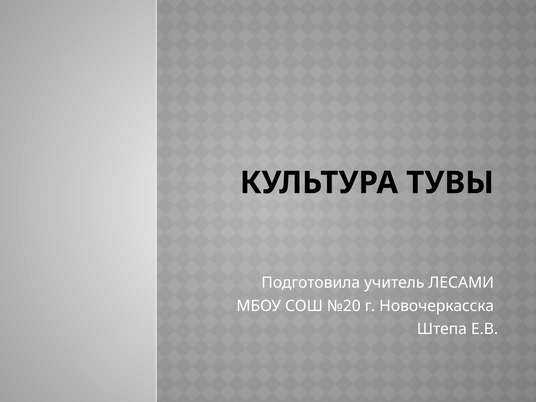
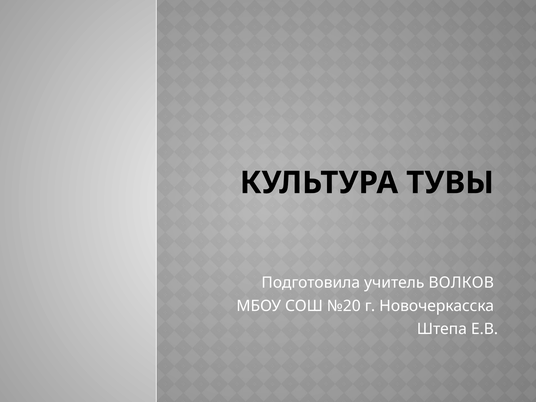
ЛЕСАМИ: ЛЕСАМИ -> ВОЛКОВ (461, 283)
